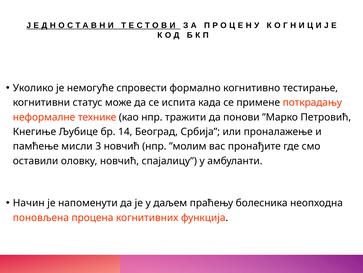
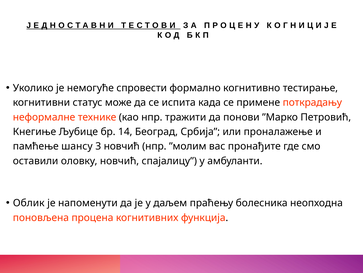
мисли: мисли -> шансу (77, 146)
Начин: Начин -> Облик (29, 203)
